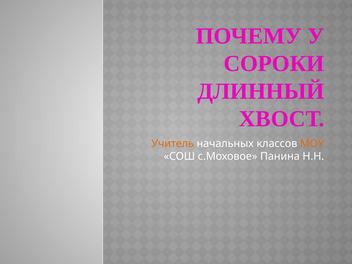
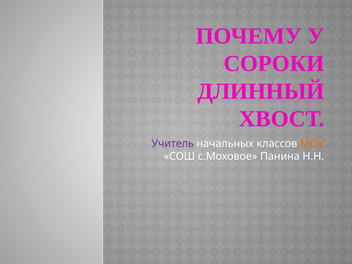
Учитель colour: orange -> purple (173, 143)
